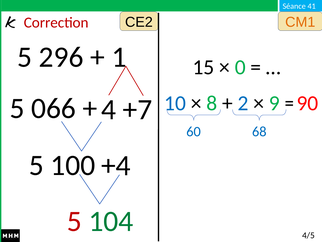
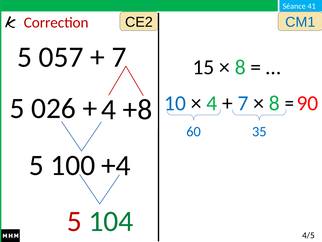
CM1 colour: orange -> blue (300, 22)
296: 296 -> 057 (61, 57)
1: 1 -> 7 (119, 57)
0: 0 -> 8 (240, 67)
8: 8 -> 4 (212, 103)
2: 2 -> 7 (243, 103)
9: 9 -> 8 (274, 103)
066: 066 -> 026 (54, 108)
+7: +7 -> +8 (137, 109)
68: 68 -> 35 (259, 131)
